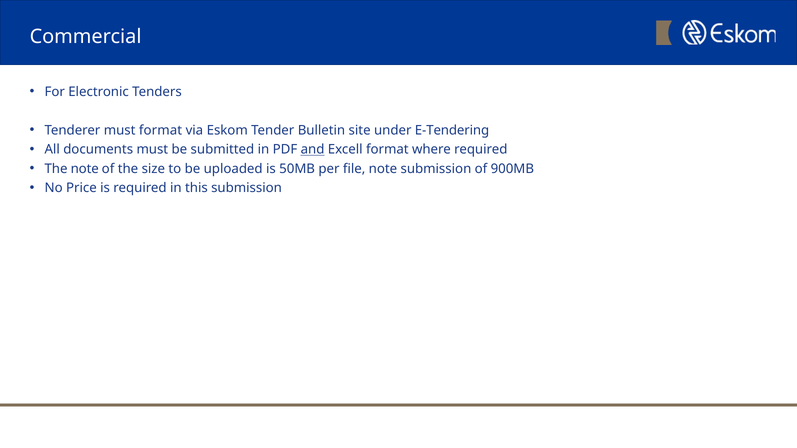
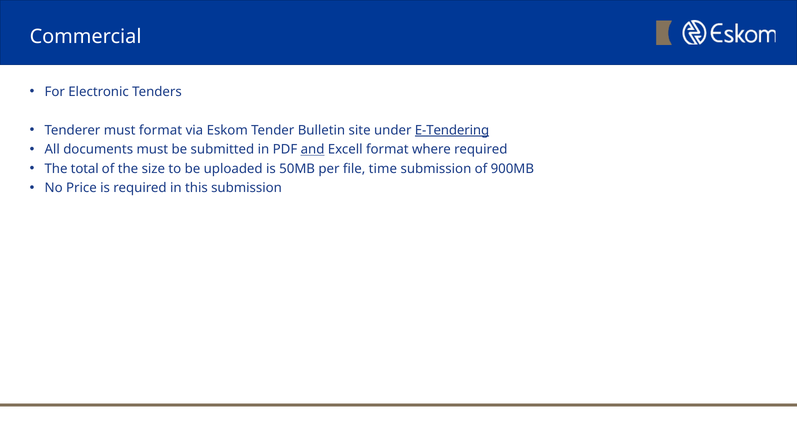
E-Tendering underline: none -> present (452, 130)
The note: note -> total (85, 169)
file note: note -> time (383, 169)
